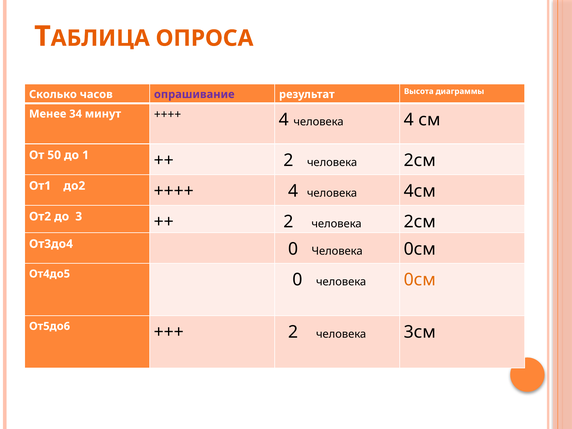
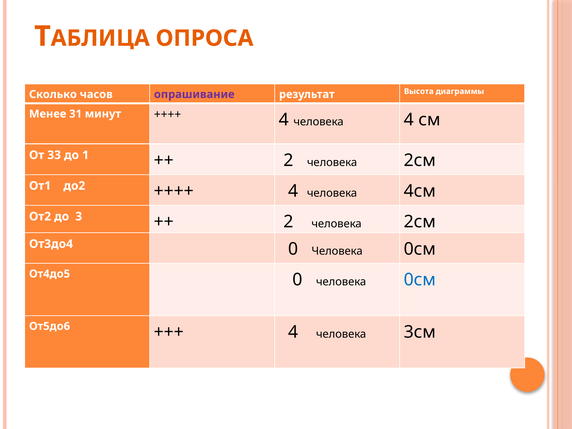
34: 34 -> 31 (76, 114)
50: 50 -> 33 (54, 155)
0см colour: orange -> blue (420, 280)
2: 2 -> 4 (293, 332)
